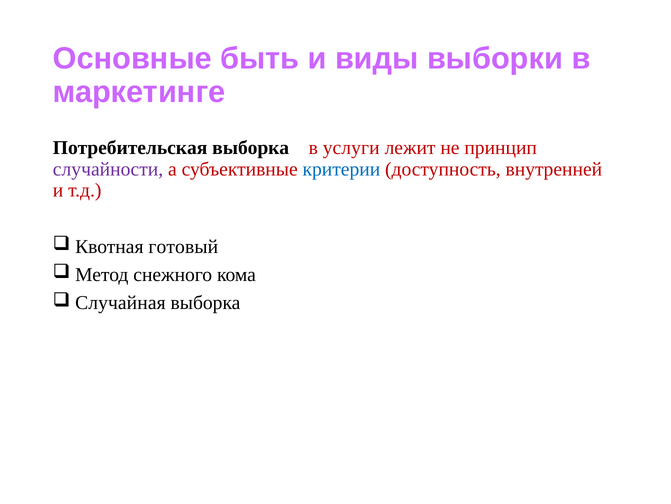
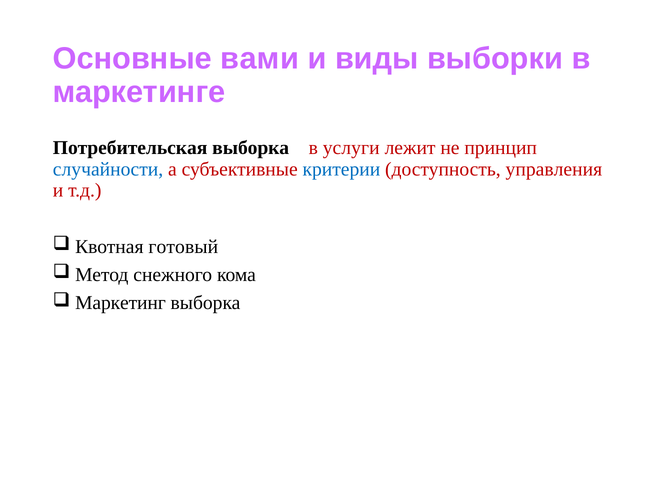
быть: быть -> вами (260, 59)
случайности colour: purple -> blue (108, 169)
внутренней: внутренней -> управления (554, 169)
Случайная: Случайная -> Маркетинг (121, 303)
